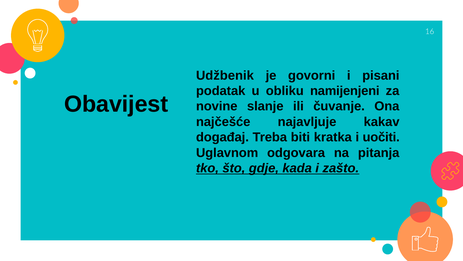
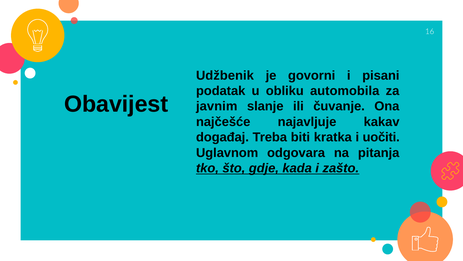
namijenjeni: namijenjeni -> automobila (345, 91)
novine: novine -> javnim (217, 106)
